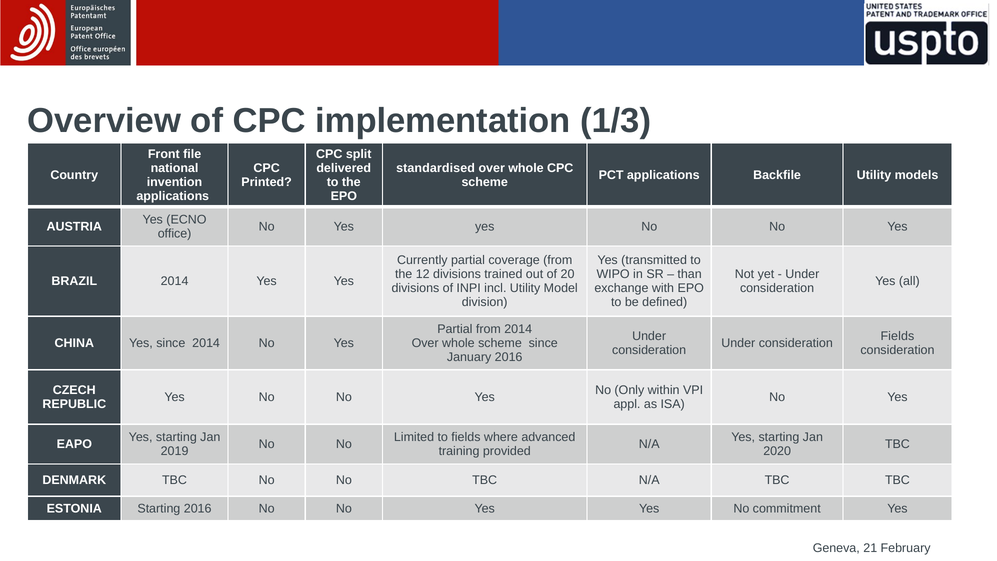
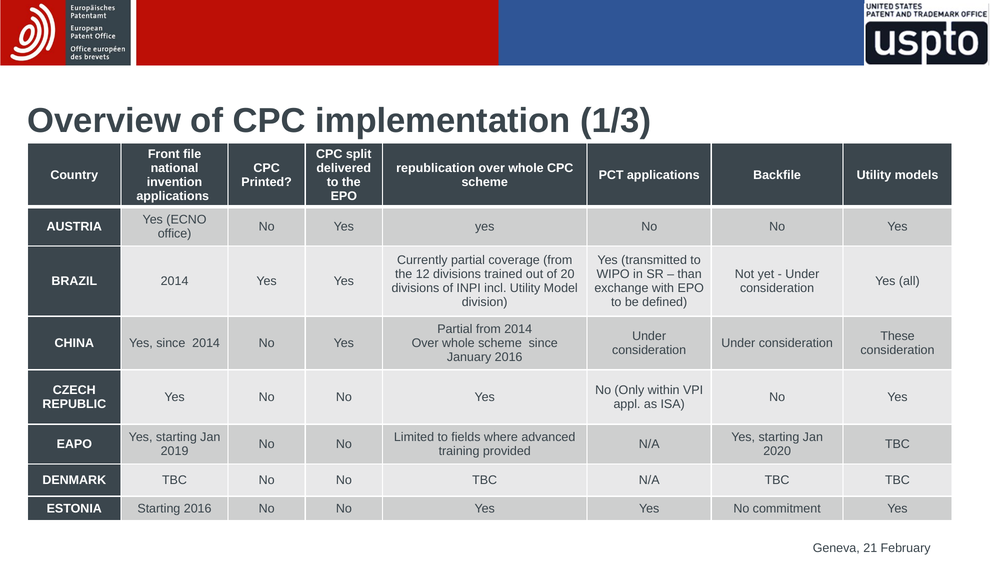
standardised: standardised -> republication (436, 168)
Fields: Fields -> These (898, 336)
